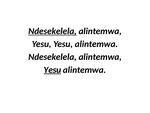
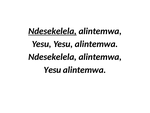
Yesu underline: present -> none (52, 70)
